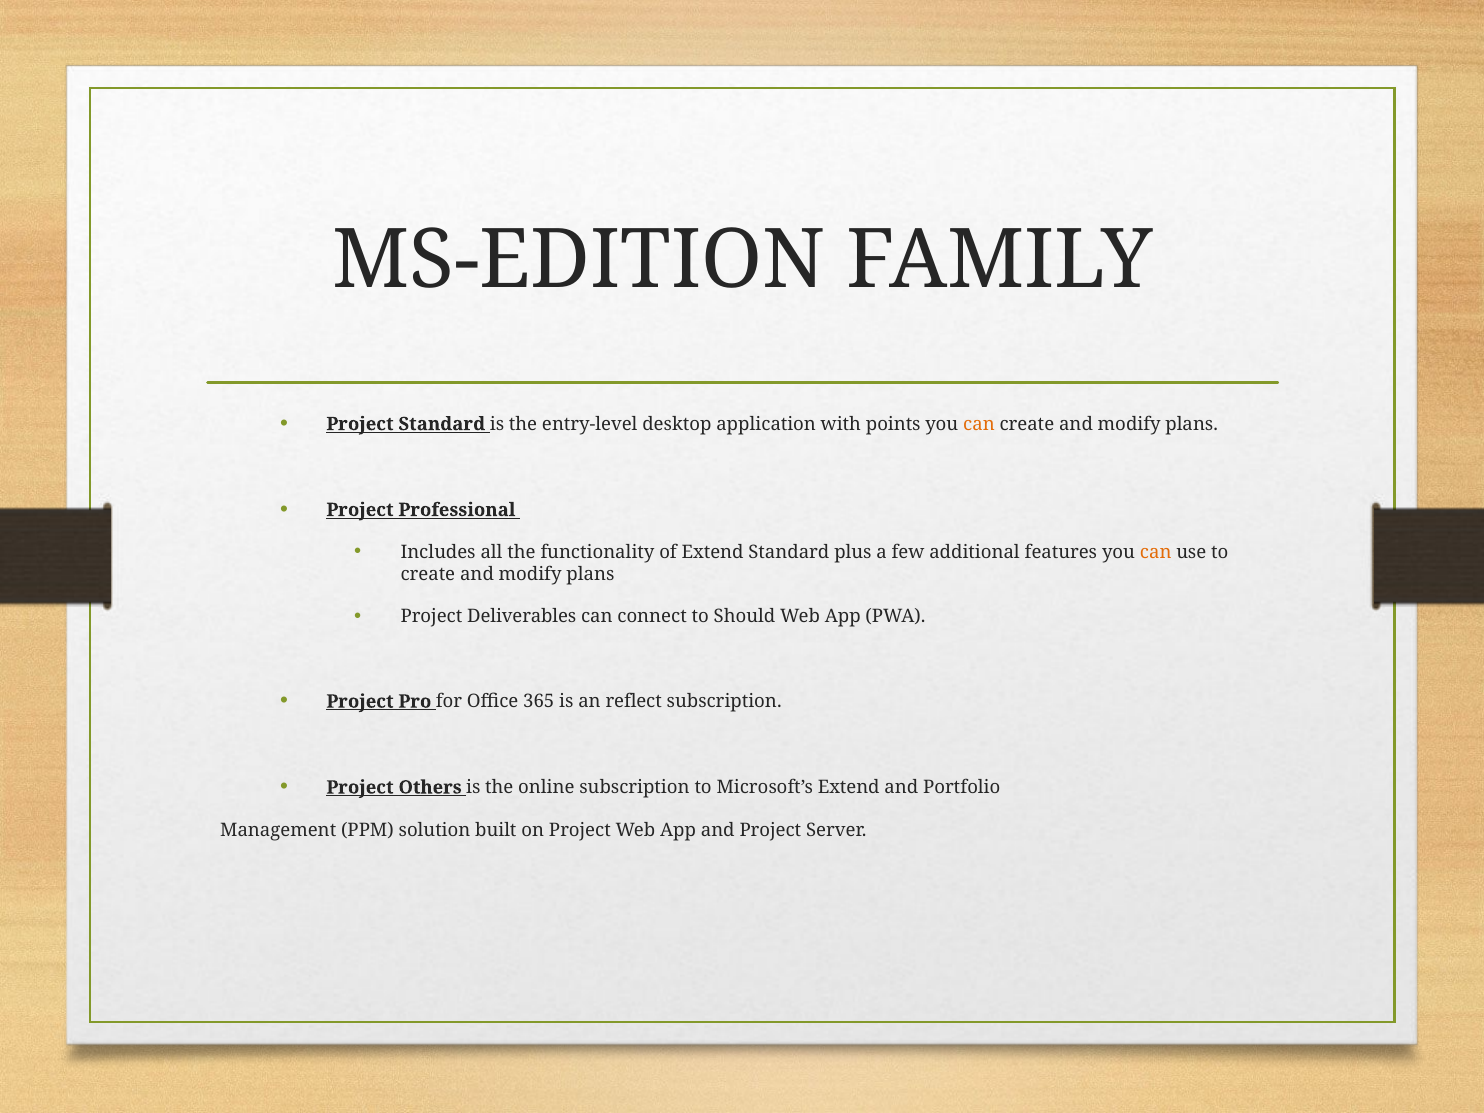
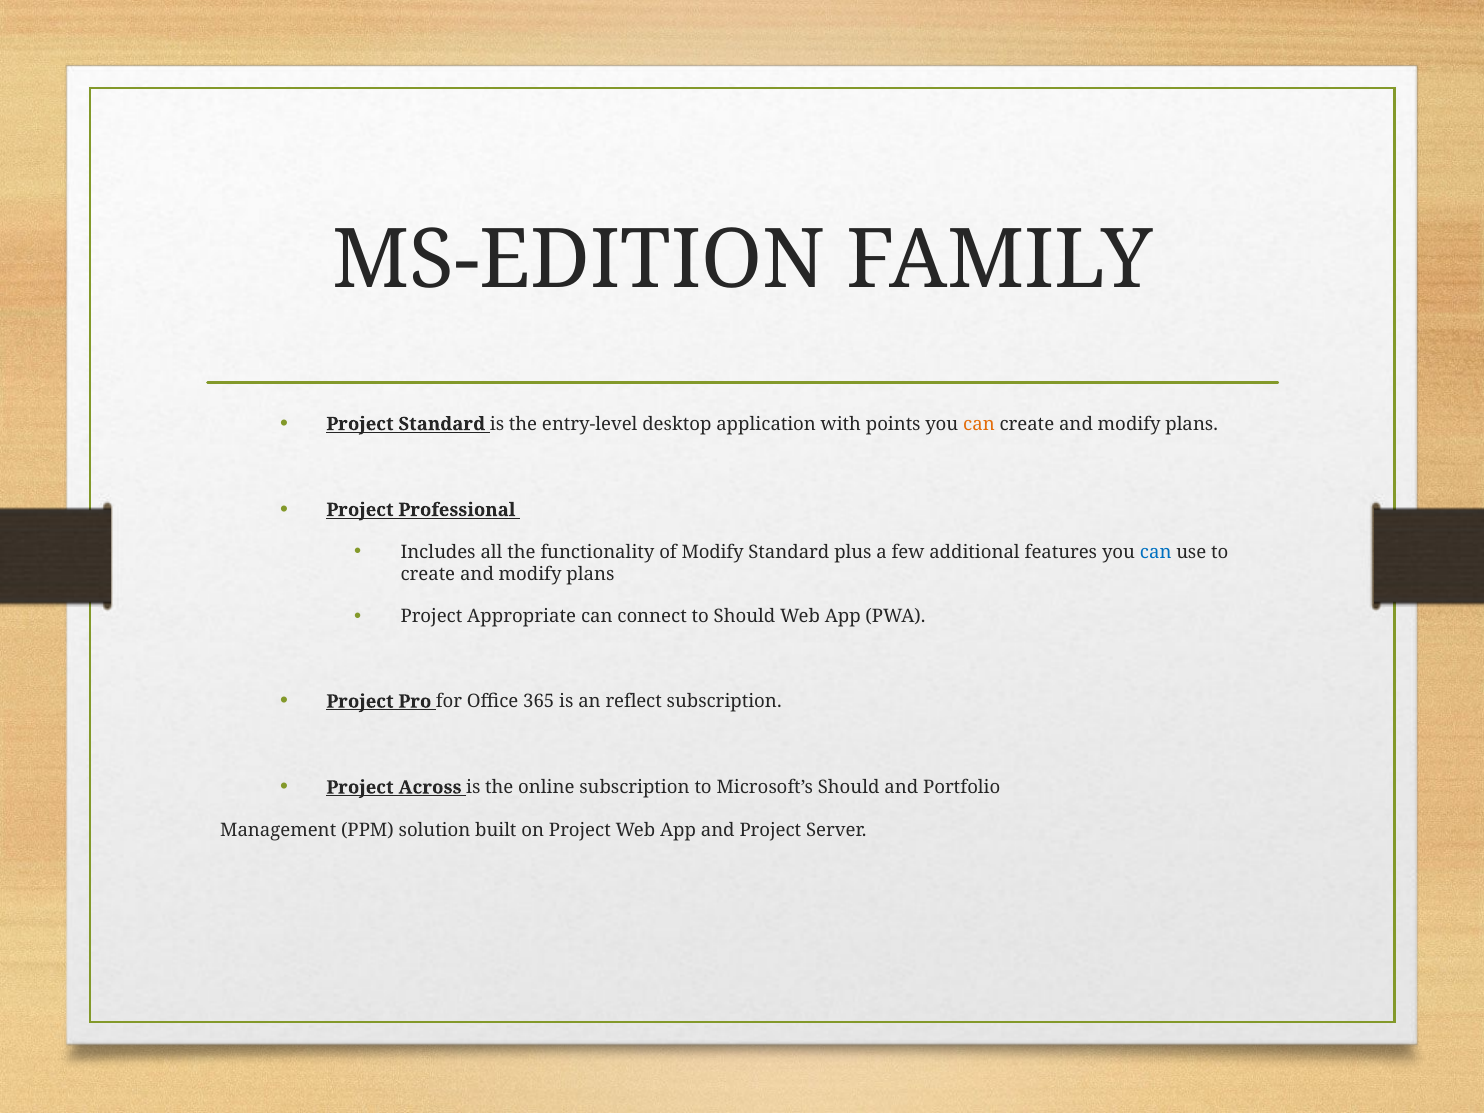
of Extend: Extend -> Modify (713, 552)
can colour: orange -> blue (1156, 552)
Deliverables: Deliverables -> Appropriate (522, 616)
Others: Others -> Across (430, 787)
Microsoft’s Extend: Extend -> Should (849, 787)
